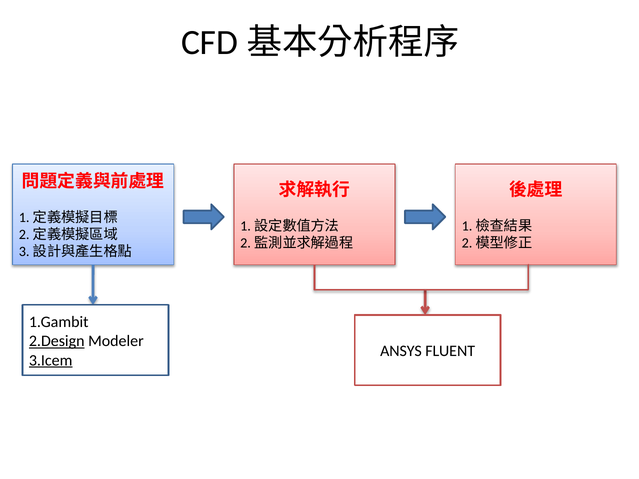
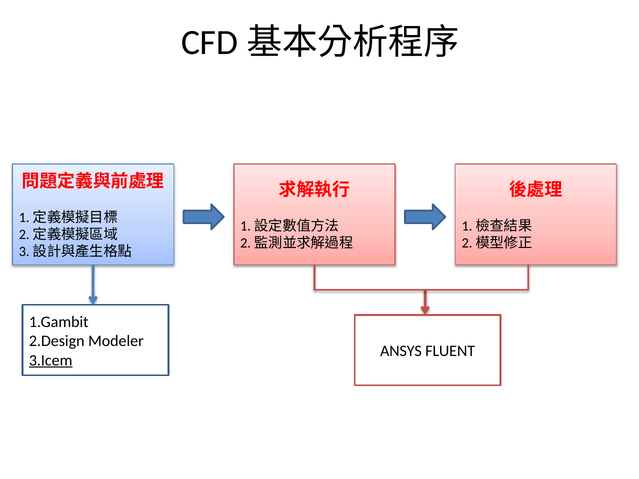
2.Design underline: present -> none (57, 341)
